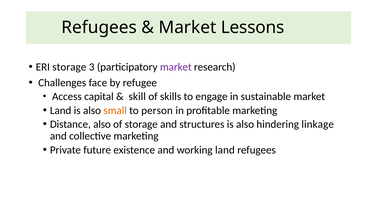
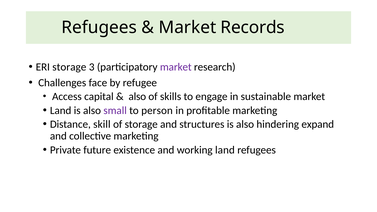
Lessons: Lessons -> Records (253, 27)
skill: skill -> also (137, 97)
small colour: orange -> purple (115, 110)
Distance also: also -> skill (102, 124)
linkage: linkage -> expand (318, 124)
